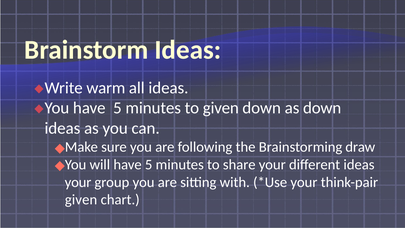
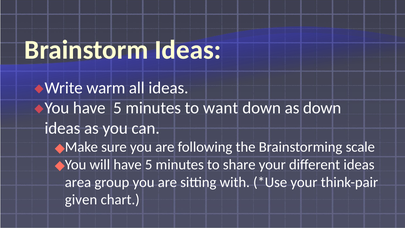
to given: given -> want (221, 108)
draw: draw -> scale (360, 147)
your: your -> area (78, 182)
